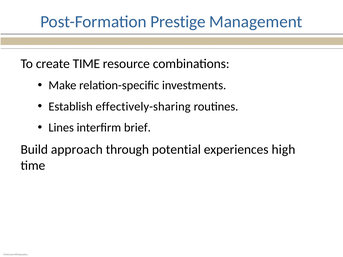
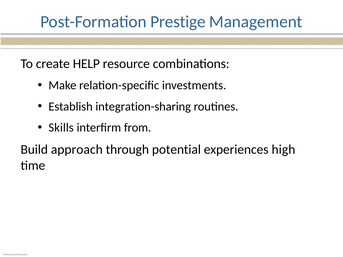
create TIME: TIME -> HELP (86, 64)
effectively-sharing: effectively-sharing -> integration-sharing (143, 107)
Lines: Lines -> Skills (61, 128)
brief: brief -> from (138, 128)
